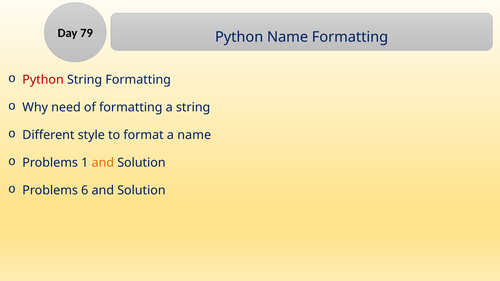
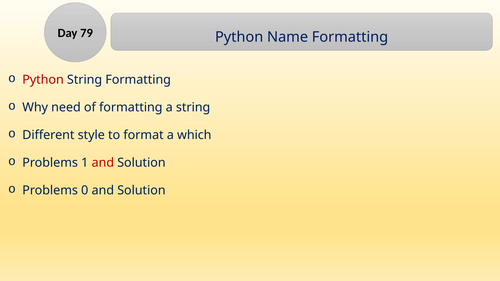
a name: name -> which (194, 135)
and colour: orange -> red (103, 163)
6: 6 -> 0 (85, 191)
